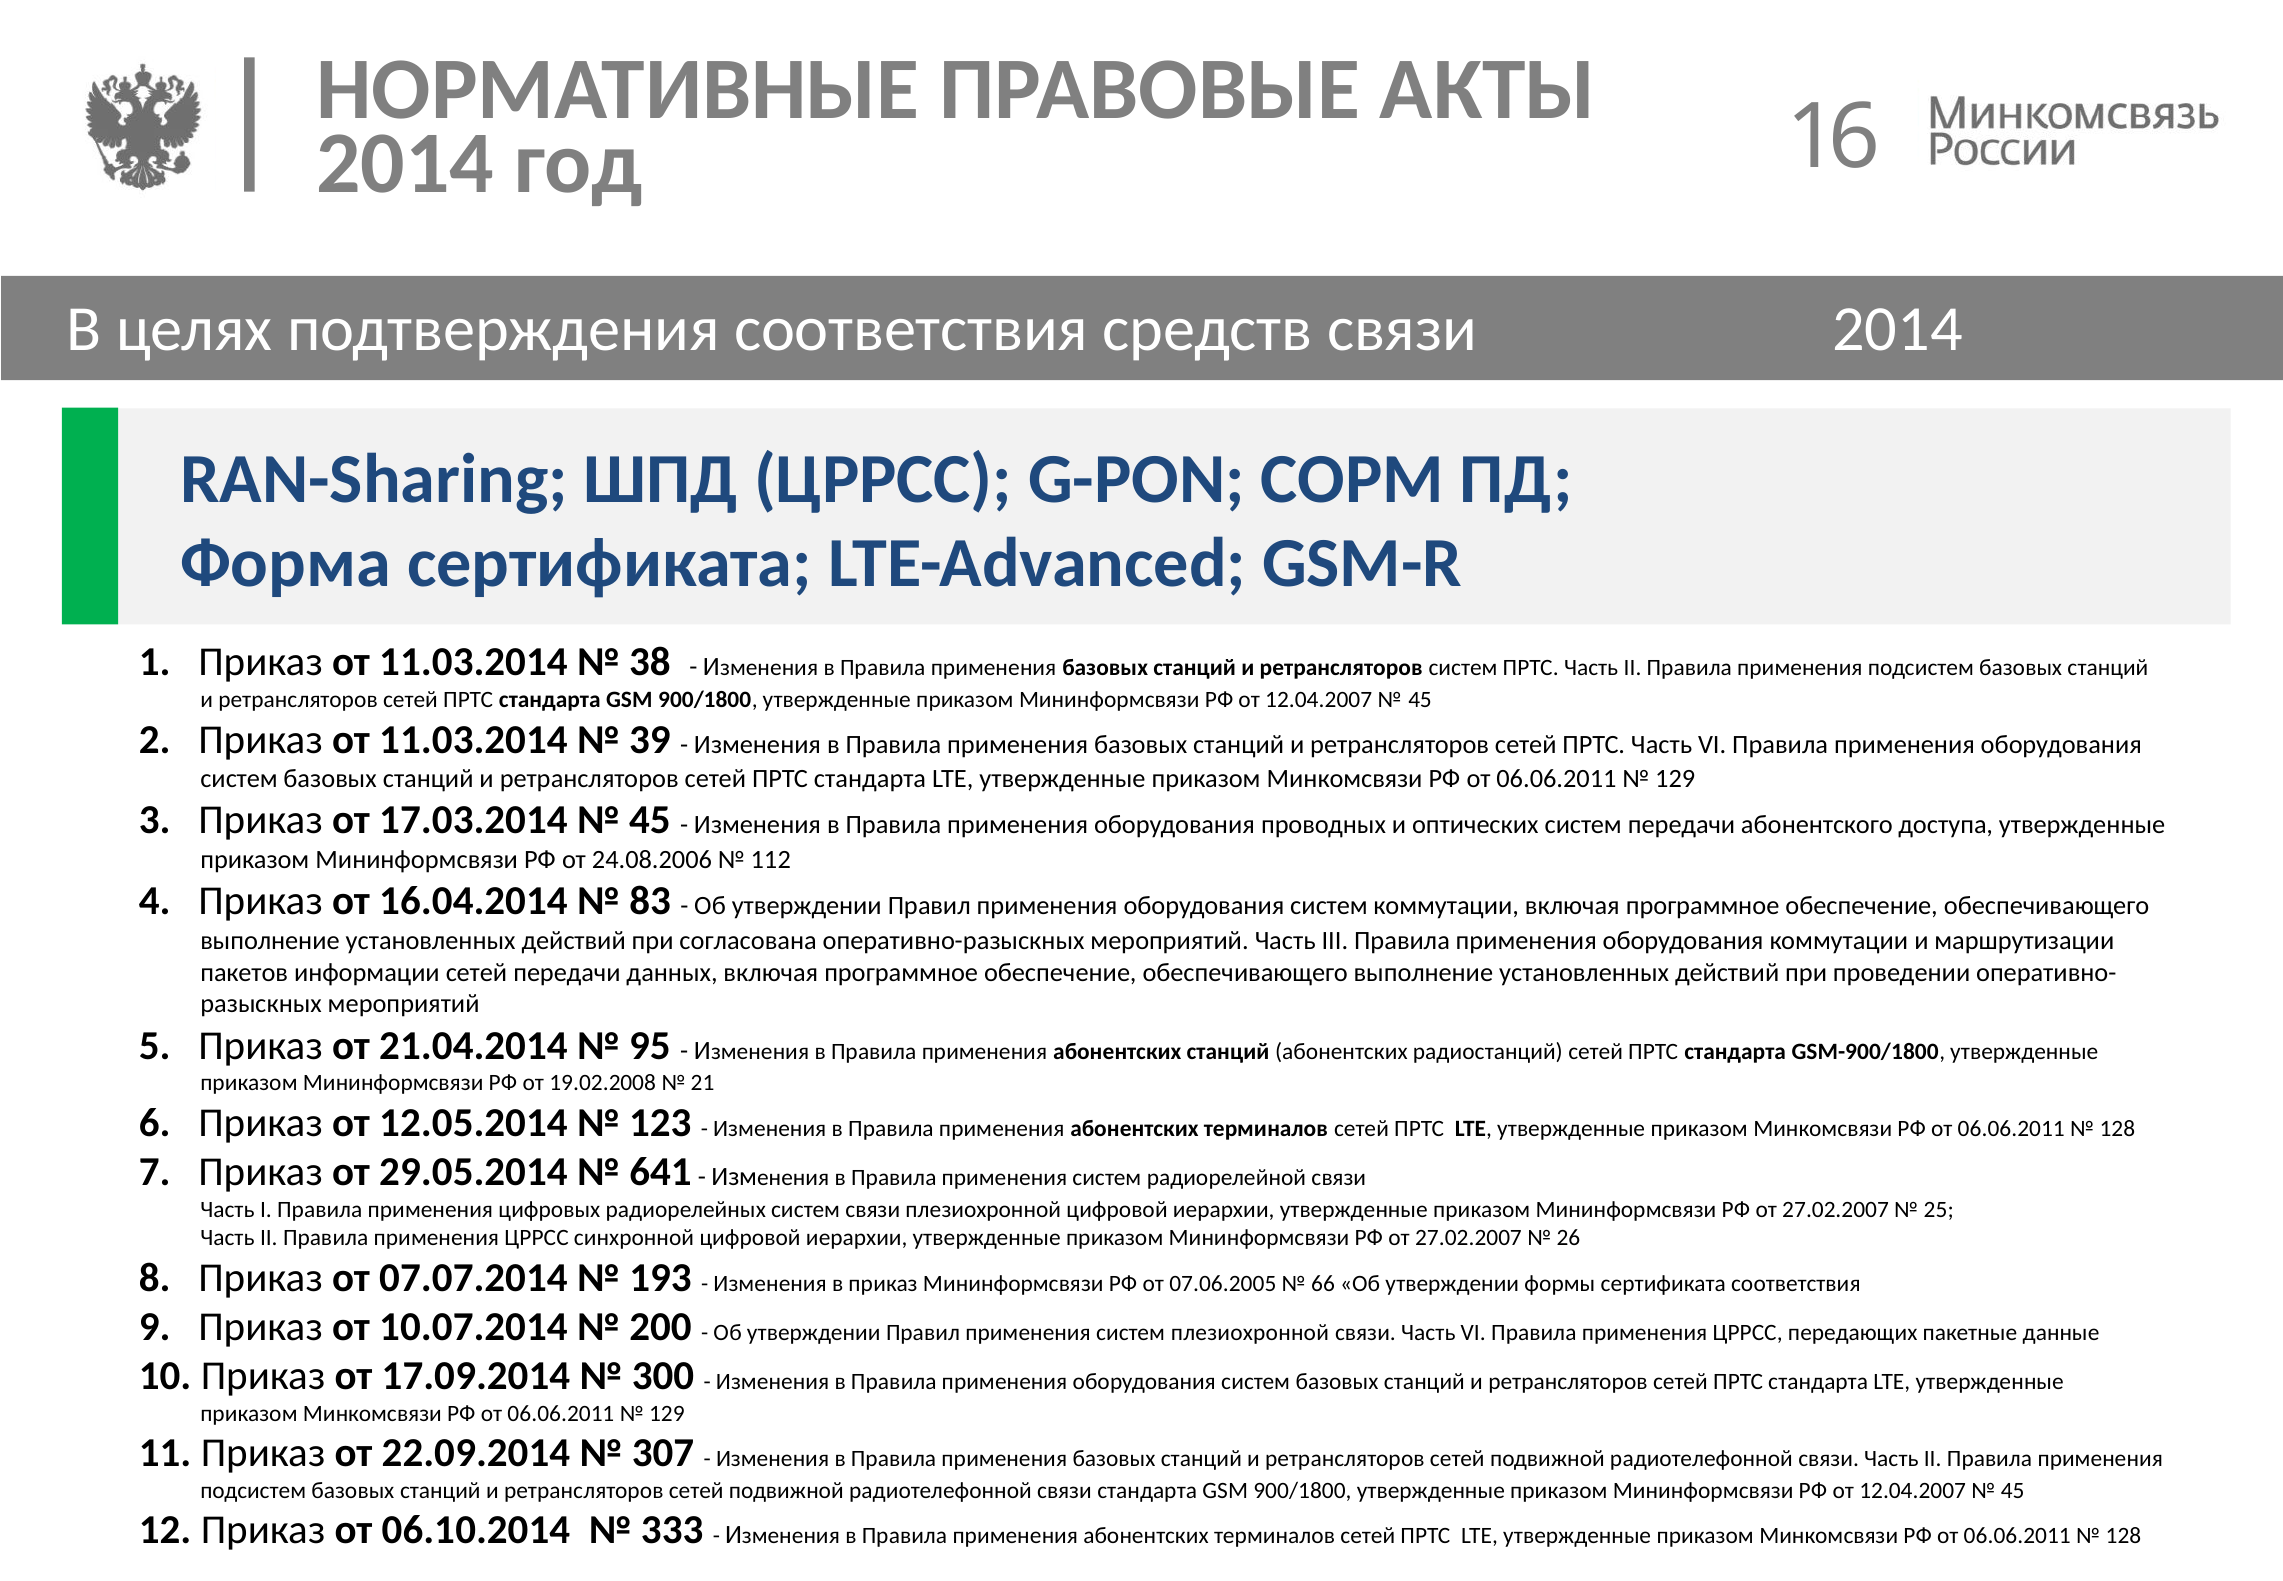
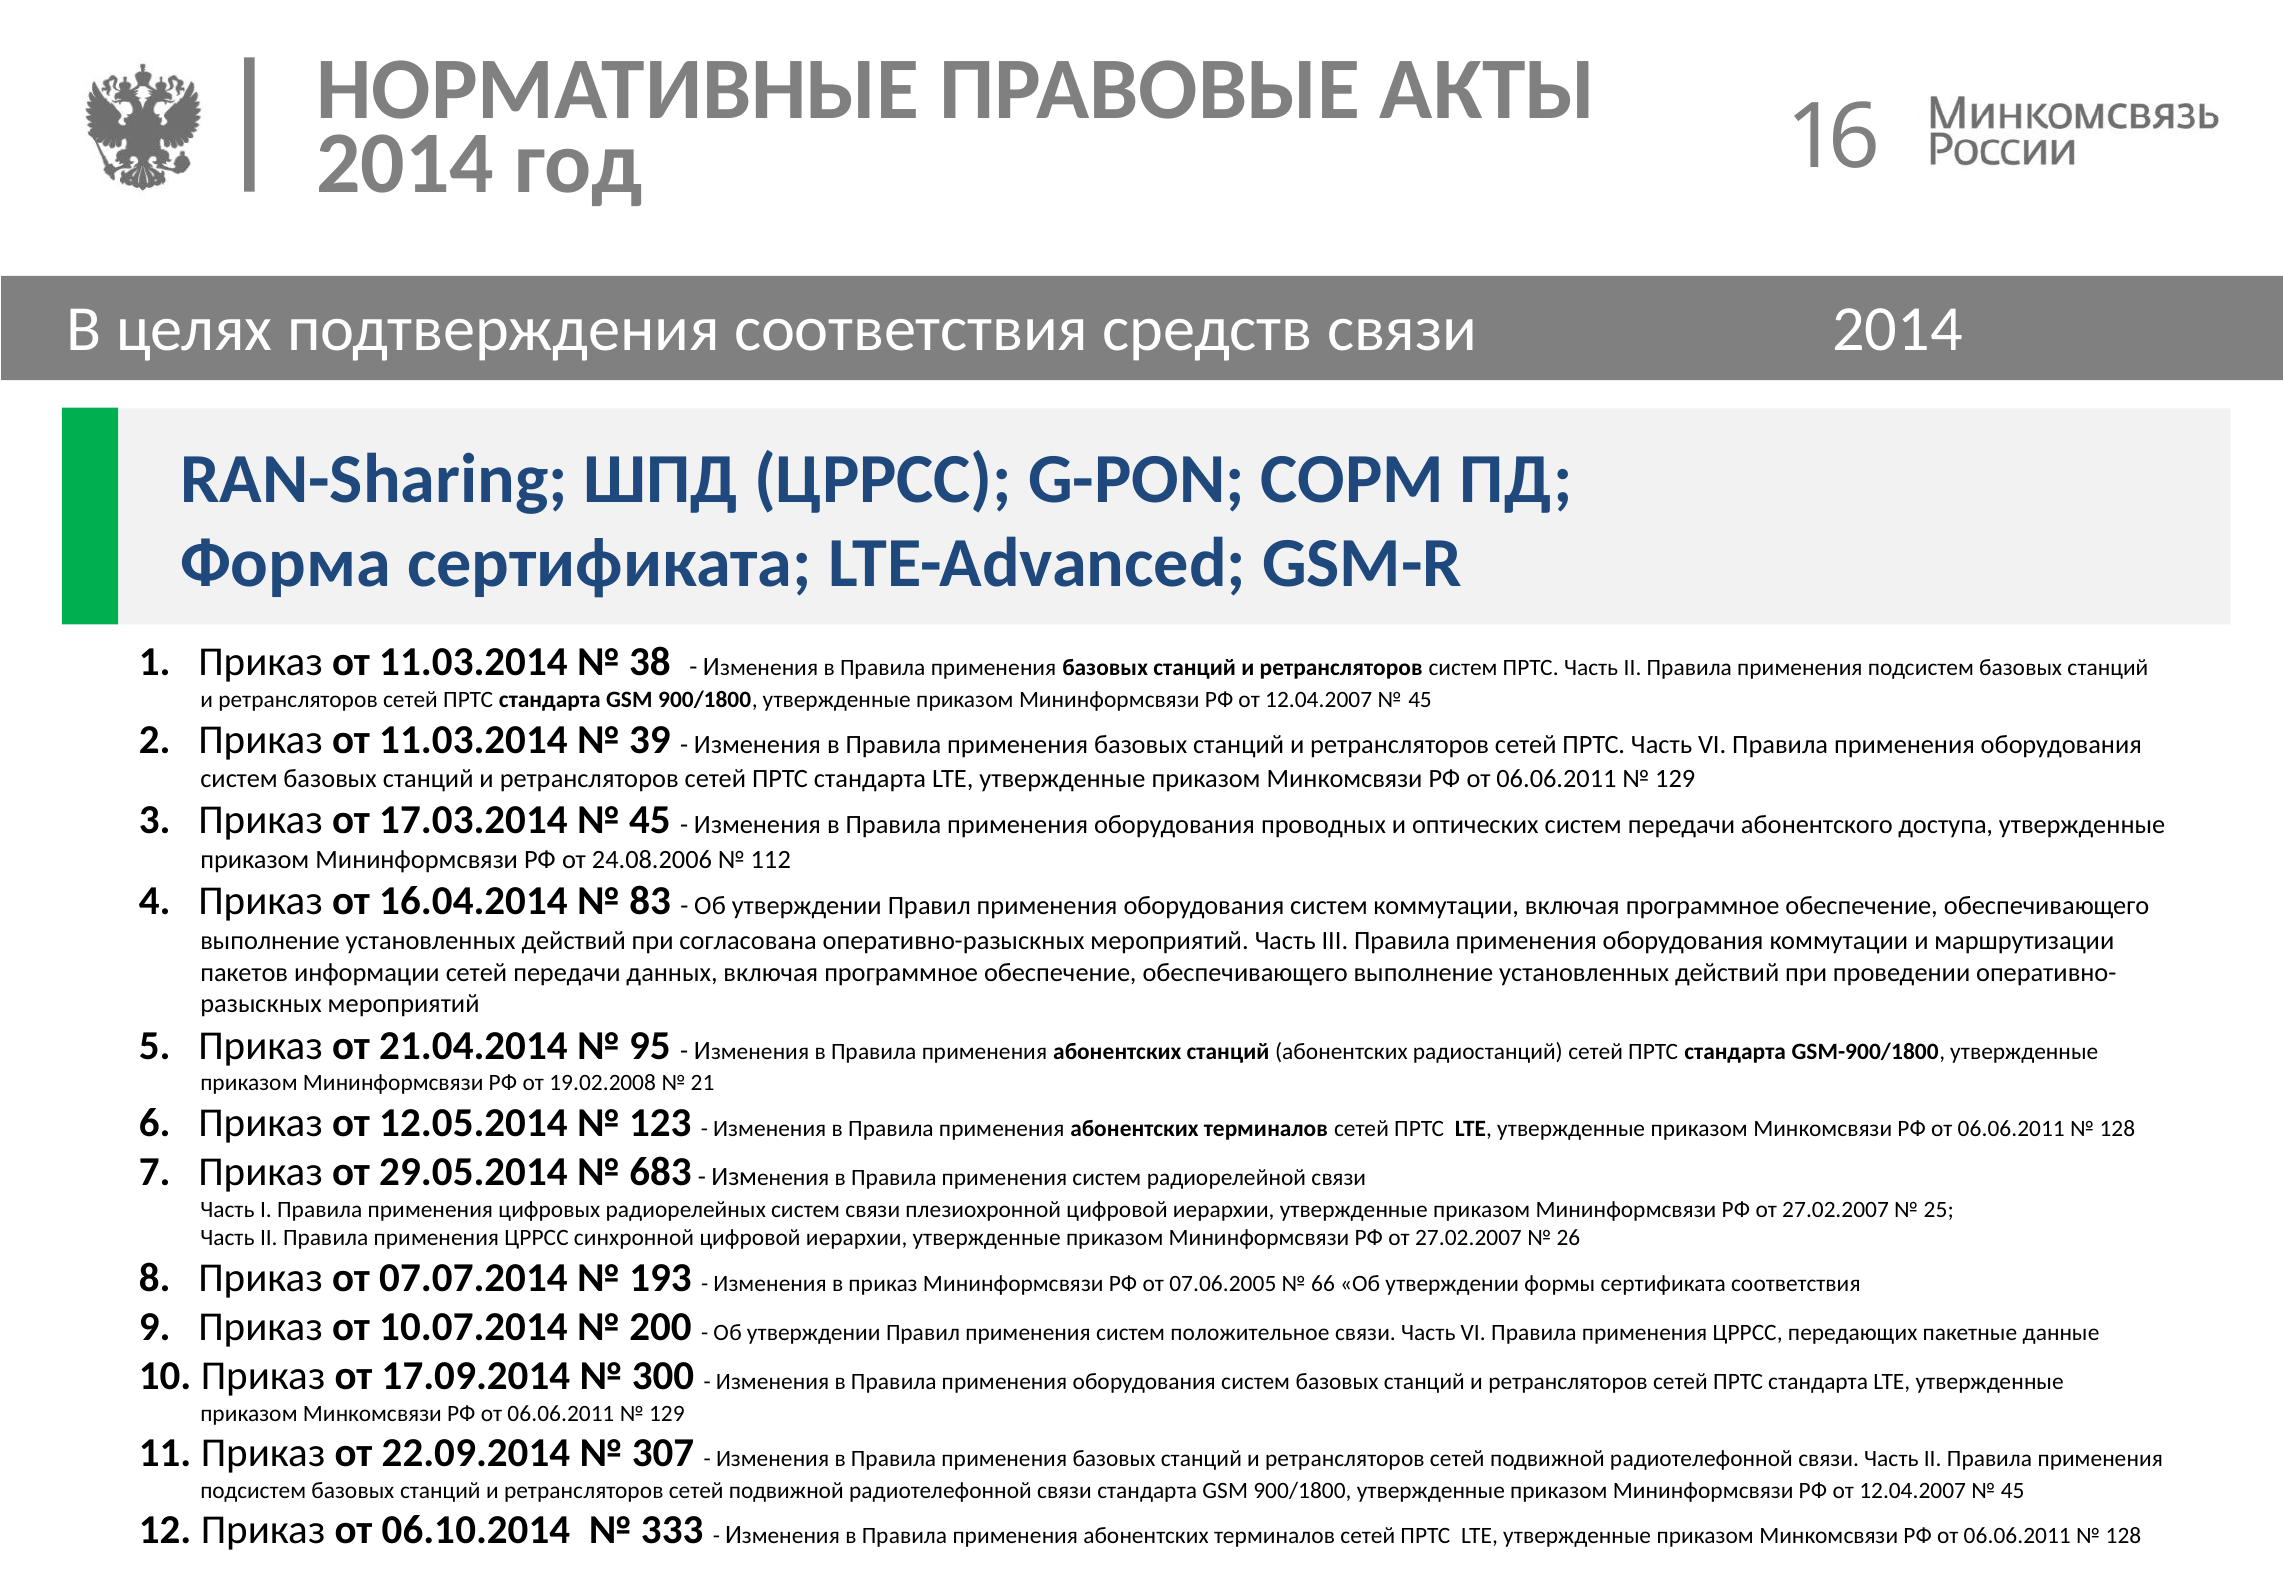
641: 641 -> 683 (660, 1172)
систем плезиохронной: плезиохронной -> положительное (1250, 1332)
